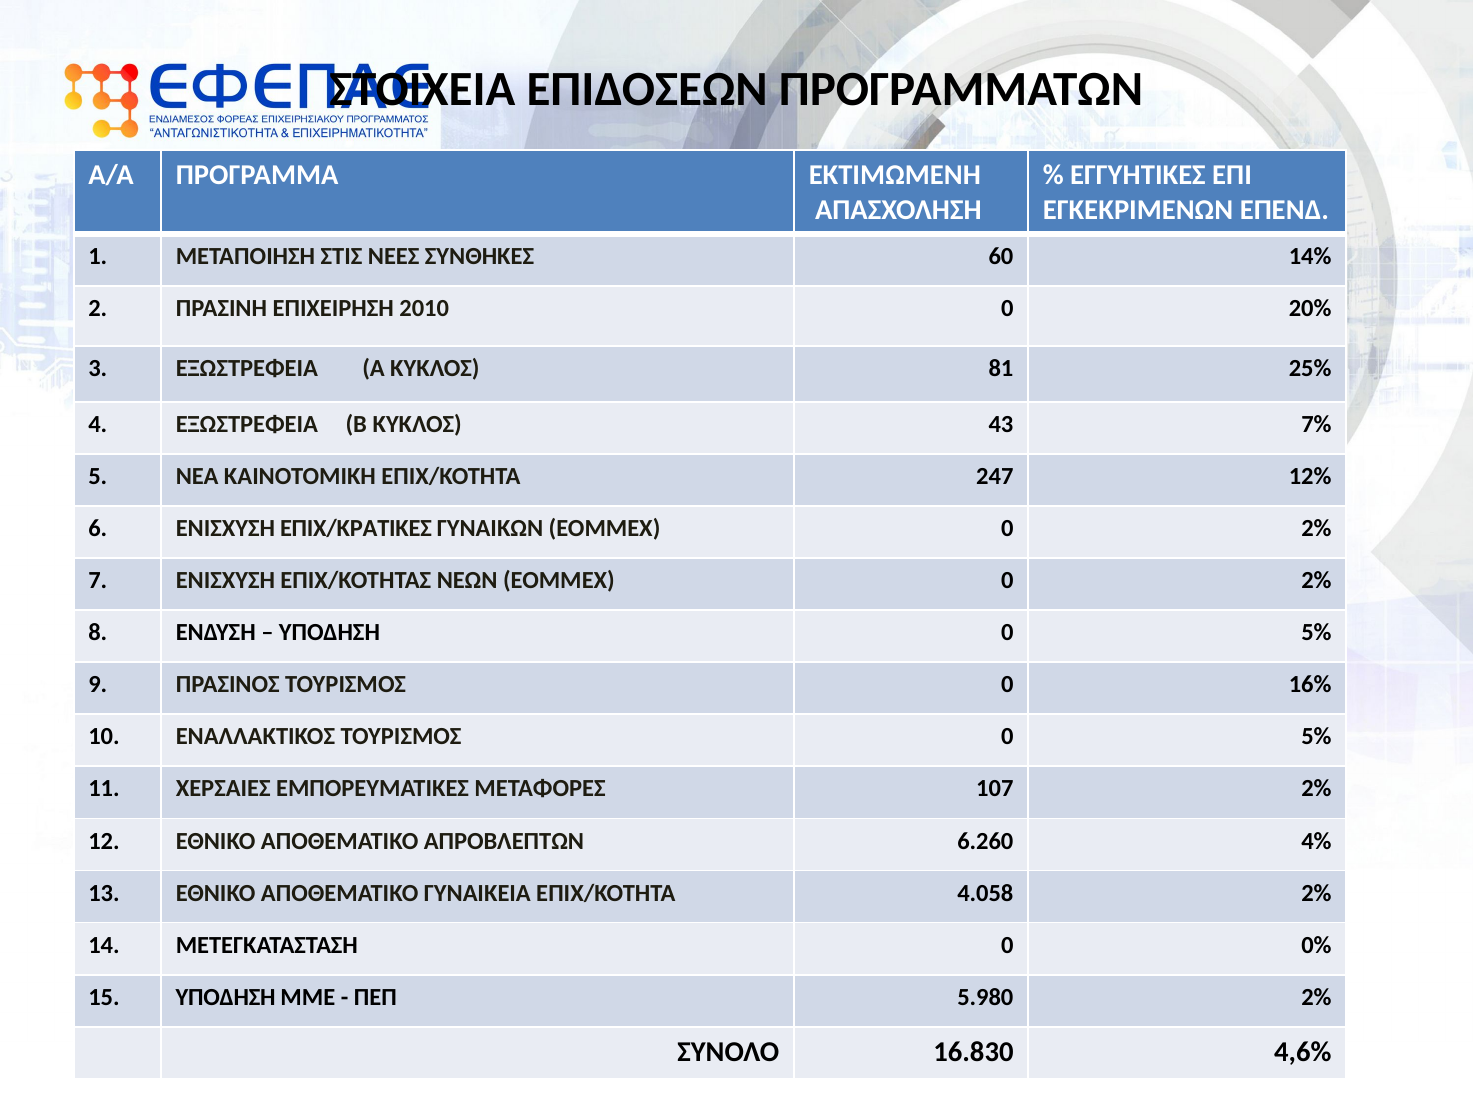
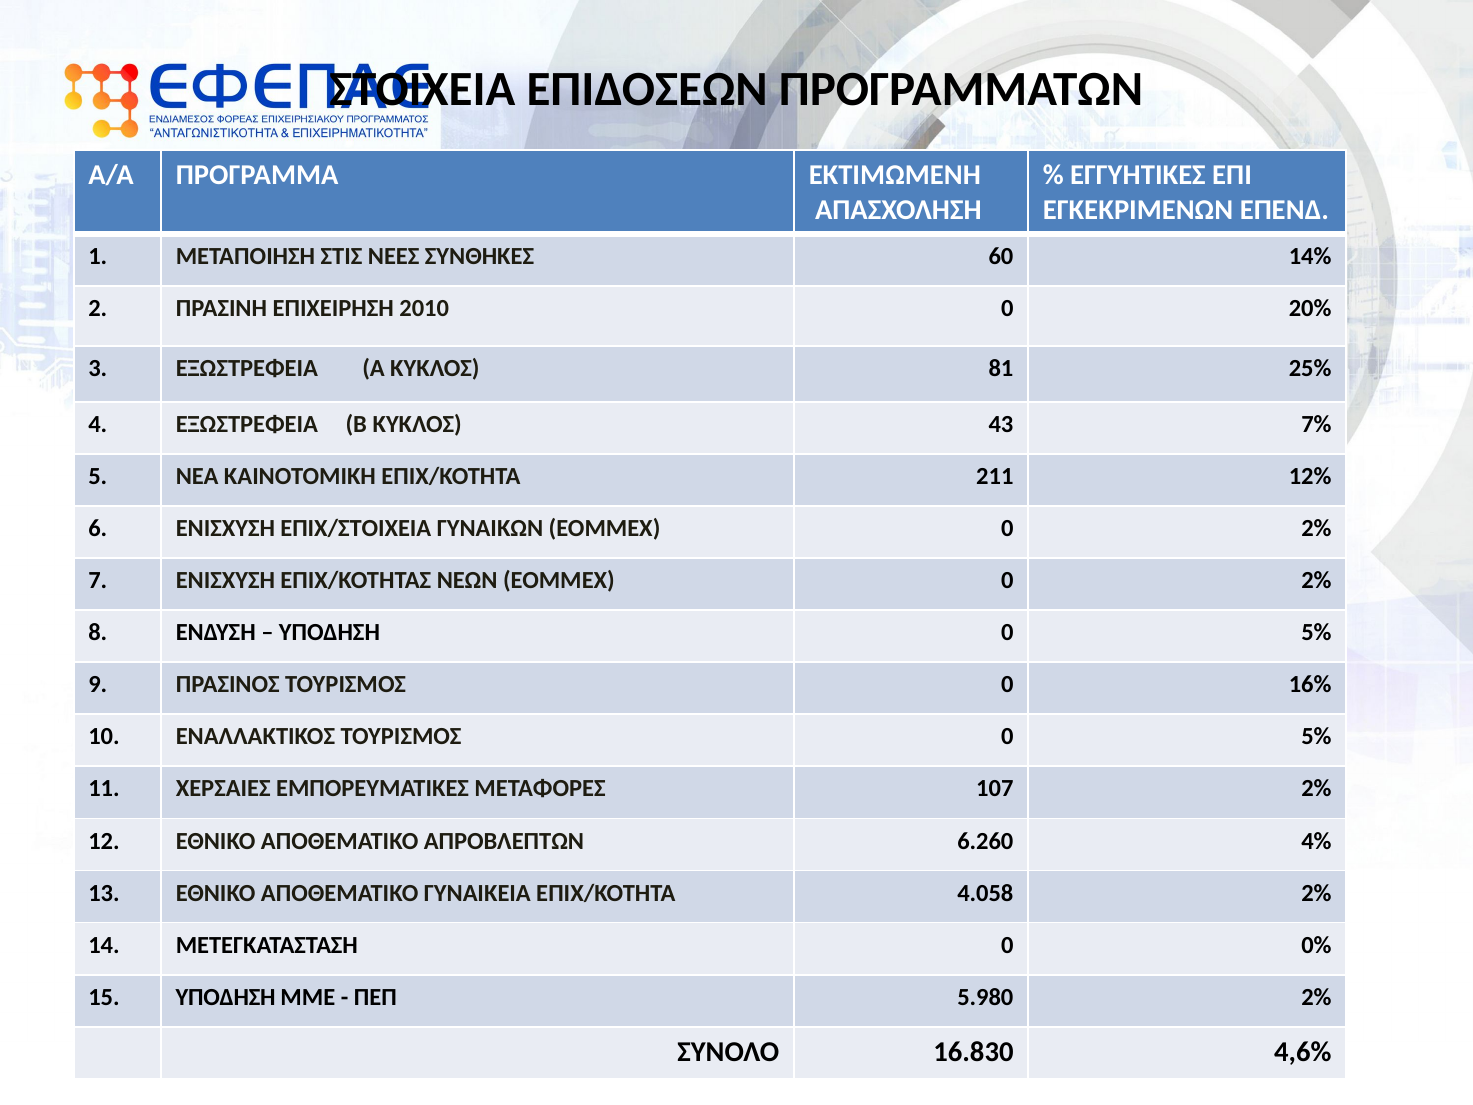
247: 247 -> 211 (995, 476)
ΕΠΙΧ/ΚΡΑΤΙΚΕΣ: ΕΠΙΧ/ΚΡΑΤΙΚΕΣ -> ΕΠΙΧ/ΣΤΟΙΧΕΙΑ (356, 528)
